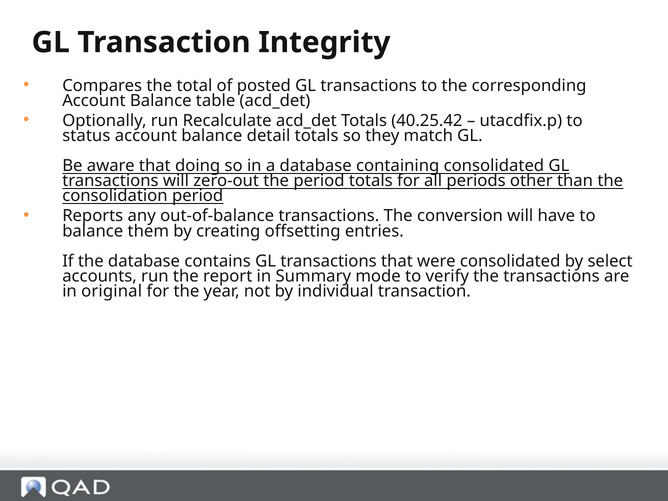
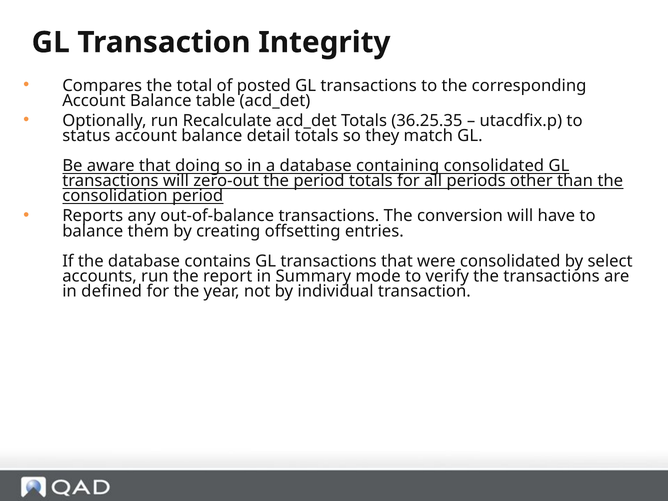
40.25.42: 40.25.42 -> 36.25.35 (427, 121)
original: original -> defined (112, 291)
